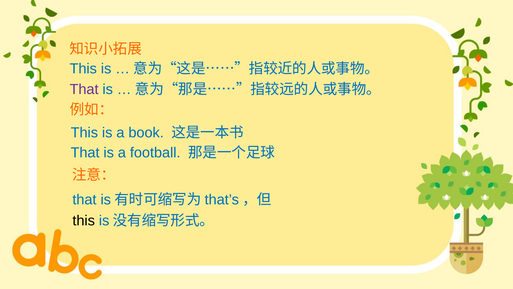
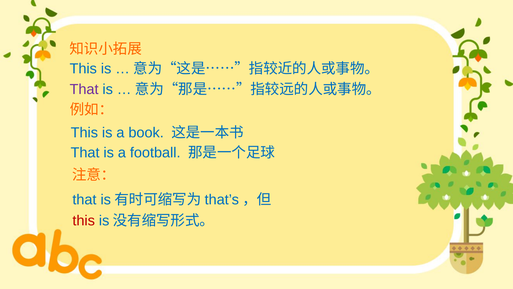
this colour: black -> red (84, 220)
